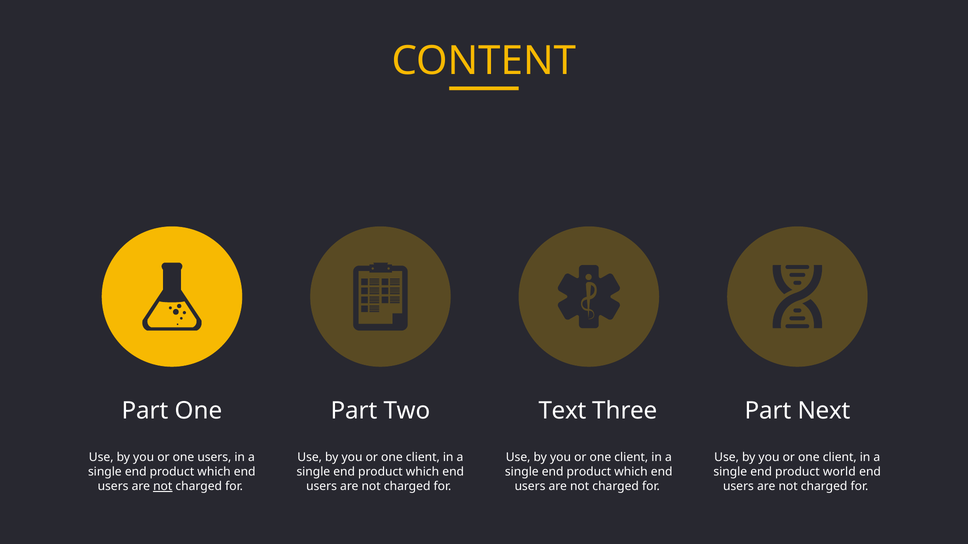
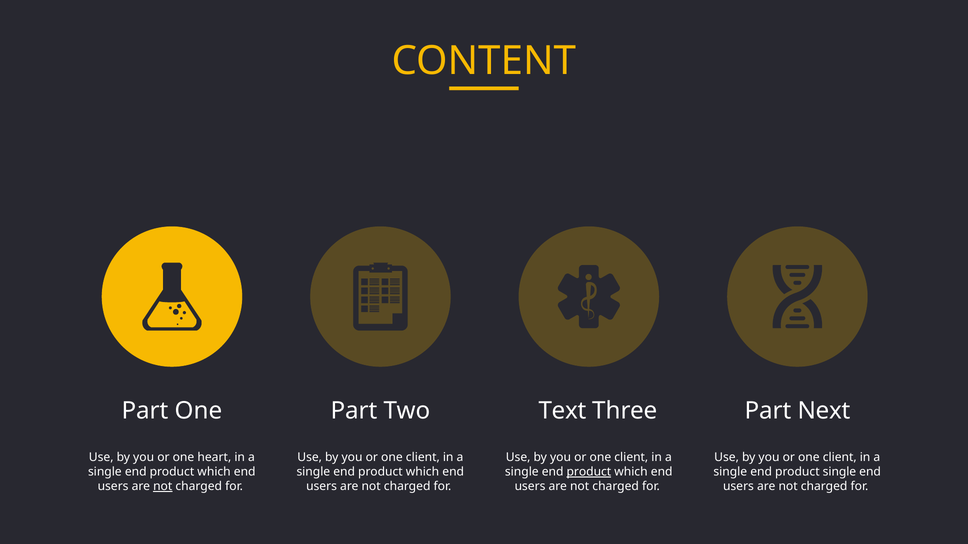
one users: users -> heart (214, 458)
product underline: none -> present (589, 472)
product world: world -> single (839, 472)
